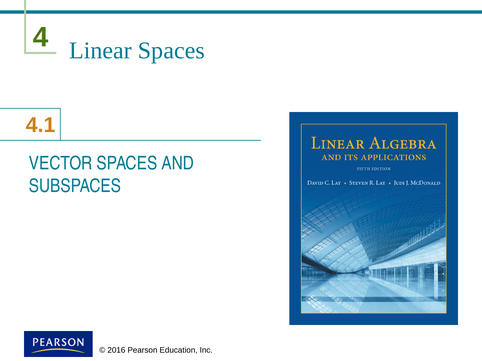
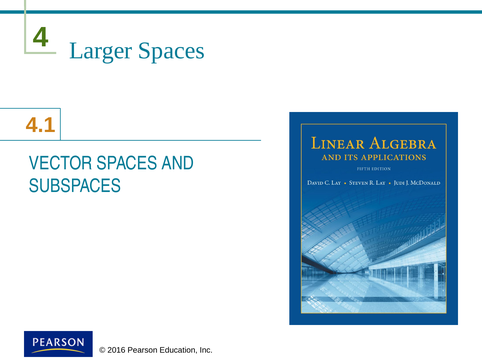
Linear: Linear -> Larger (101, 51)
